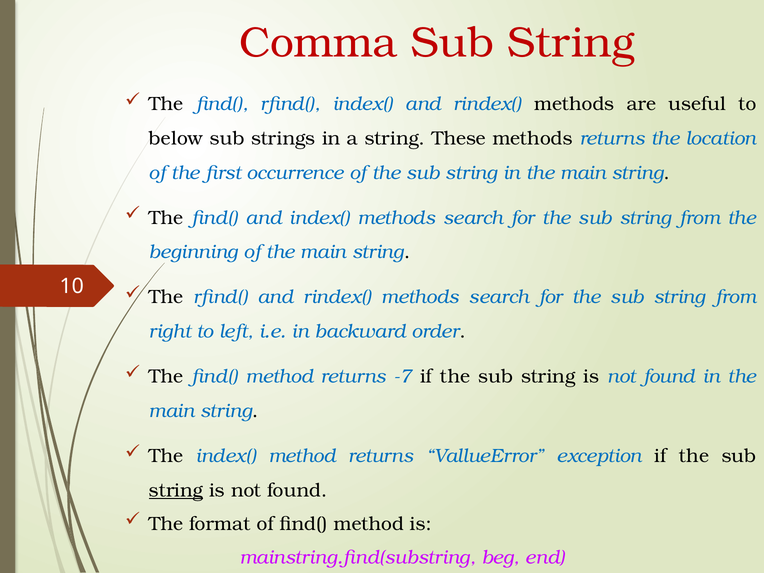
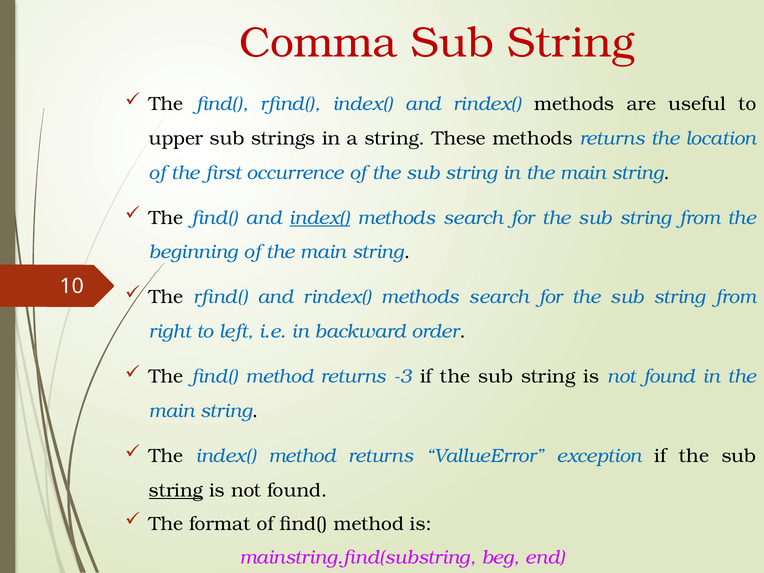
below: below -> upper (176, 138)
index( underline: none -> present (320, 218)
-7: -7 -> -3 (403, 377)
